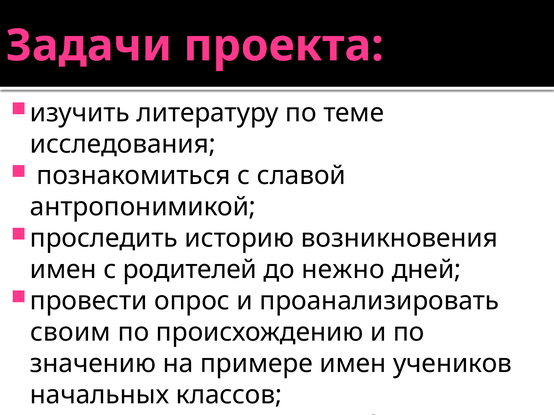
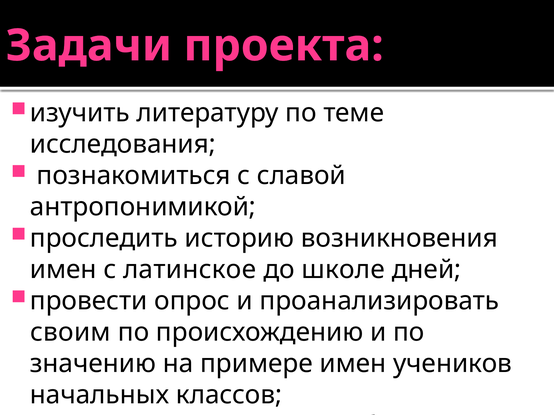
с родителей: родителей -> латинское (190, 270)
нежно: нежно -> школе (343, 270)
